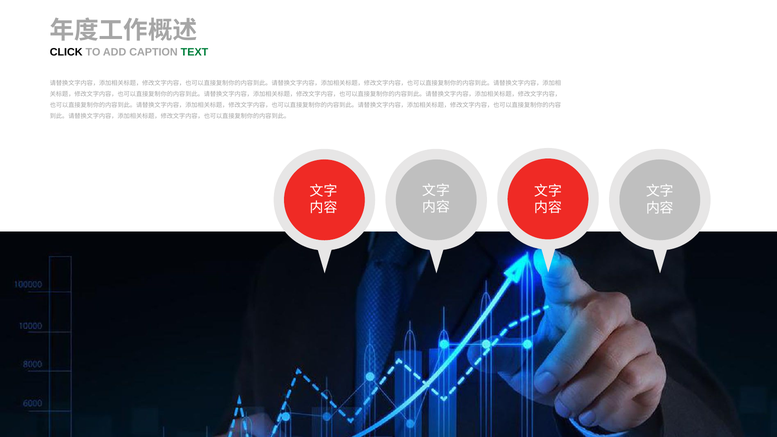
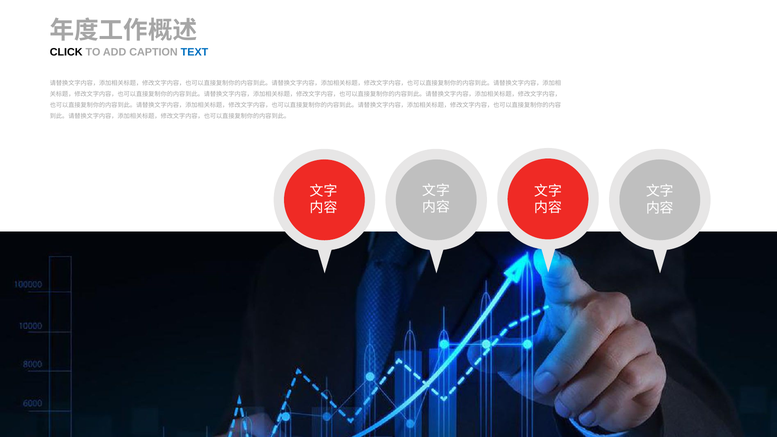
TEXT colour: green -> blue (194, 52)
